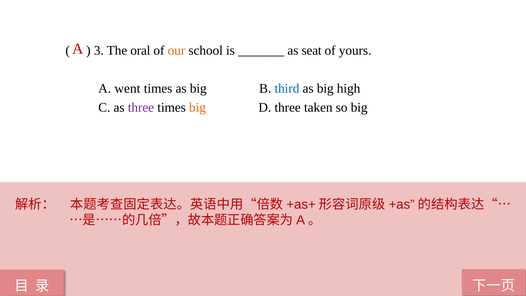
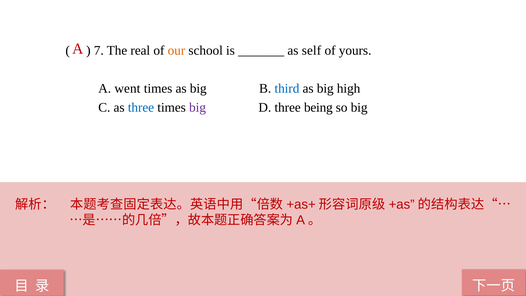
3: 3 -> 7 (99, 51)
oral: oral -> real (140, 51)
seat: seat -> self (311, 51)
three colour: purple -> blue (141, 107)
big colour: orange -> purple (198, 107)
taken: taken -> being (318, 107)
